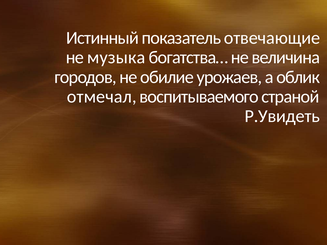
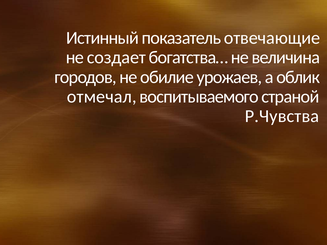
музыка: музыка -> создает (116, 58)
Р.Увидеть: Р.Увидеть -> Р.Чувства (282, 116)
